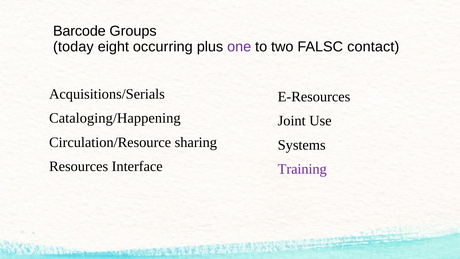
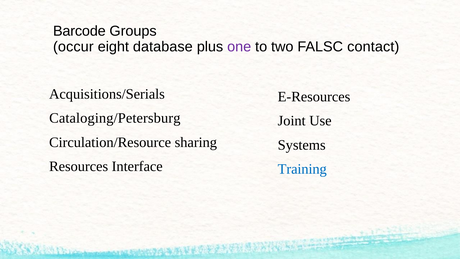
today: today -> occur (73, 47)
occurring: occurring -> database (163, 47)
Cataloging/Happening: Cataloging/Happening -> Cataloging/Petersburg (115, 118)
Training colour: purple -> blue (302, 169)
